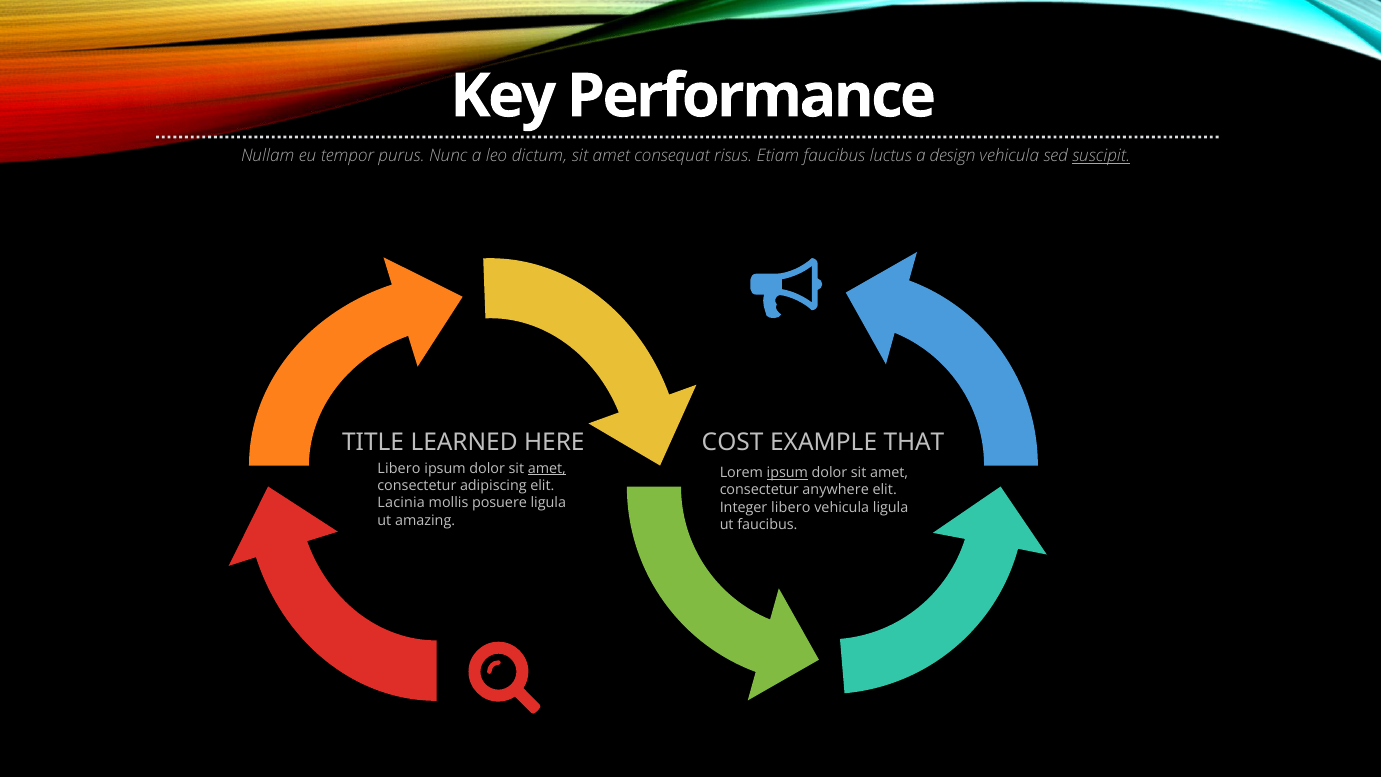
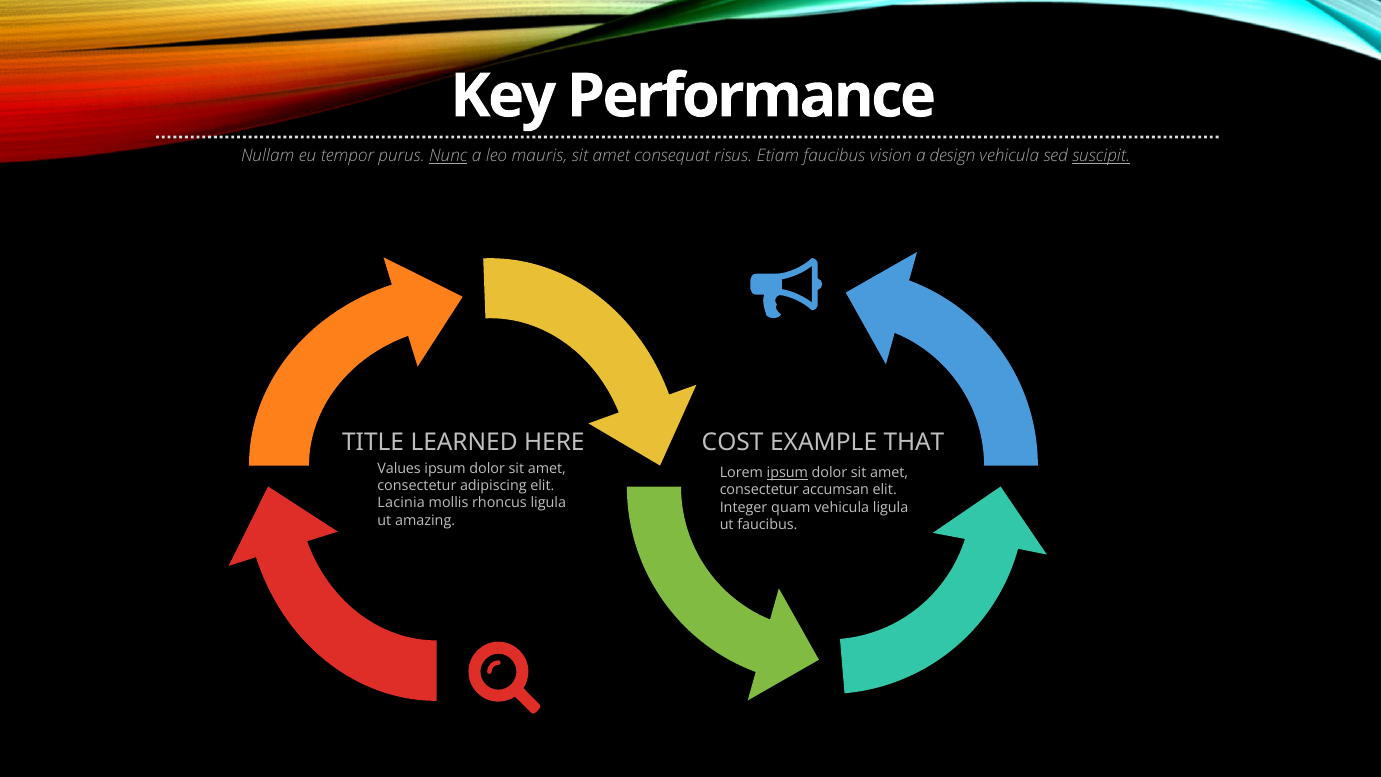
Nunc underline: none -> present (448, 156)
dictum: dictum -> mauris (539, 156)
luctus: luctus -> vision (891, 156)
Libero: Libero -> Values (399, 468)
amet underline: present -> none (547, 468)
anywhere: anywhere -> accumsan (836, 490)
posuere: posuere -> rhoncus (499, 503)
Integer libero: libero -> quam (791, 507)
